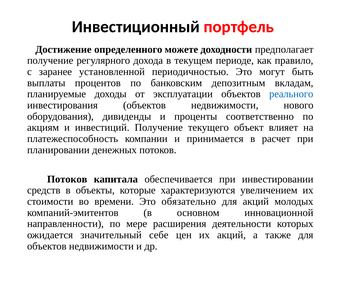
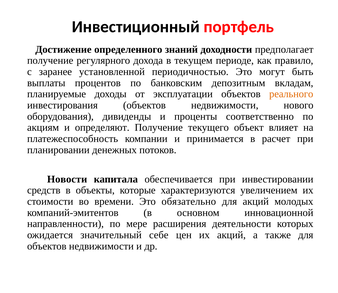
можете: можете -> знаний (181, 49)
реального colour: blue -> orange (291, 94)
инвестиций: инвестиций -> определяют (102, 127)
Потоков: Потоков -> Новости (67, 179)
